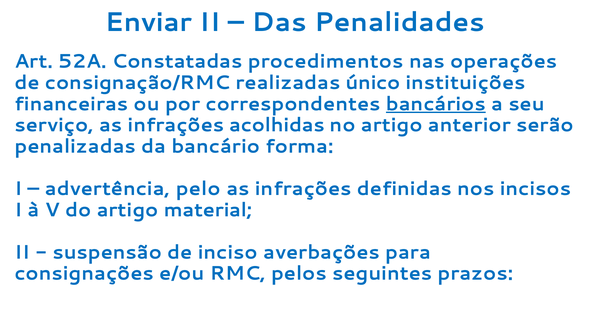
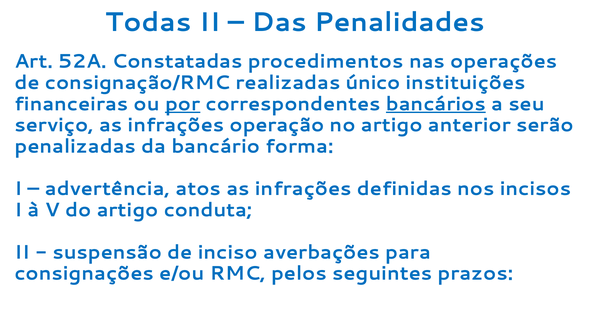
Enviar: Enviar -> Todas (148, 22)
por underline: none -> present (183, 104)
acolhidas: acolhidas -> operação (277, 125)
pelo: pelo -> atos (198, 189)
material: material -> conduta (208, 210)
